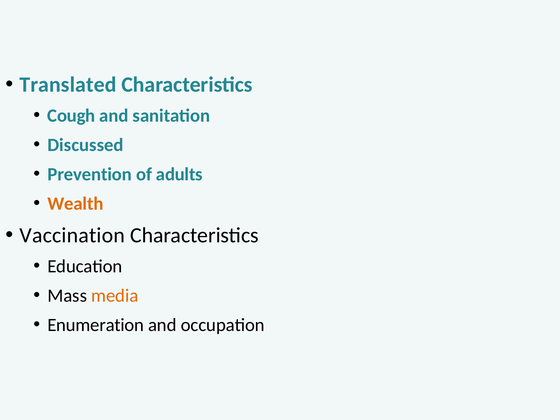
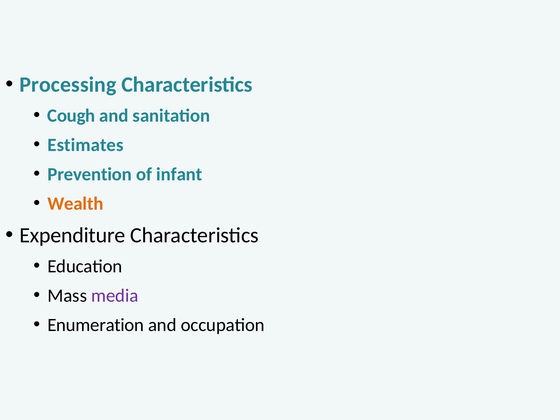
Translated: Translated -> Processing (68, 85)
Discussed: Discussed -> Estimates (86, 145)
adults: adults -> infant (179, 174)
Vaccination: Vaccination -> Expenditure (72, 235)
media colour: orange -> purple (115, 296)
